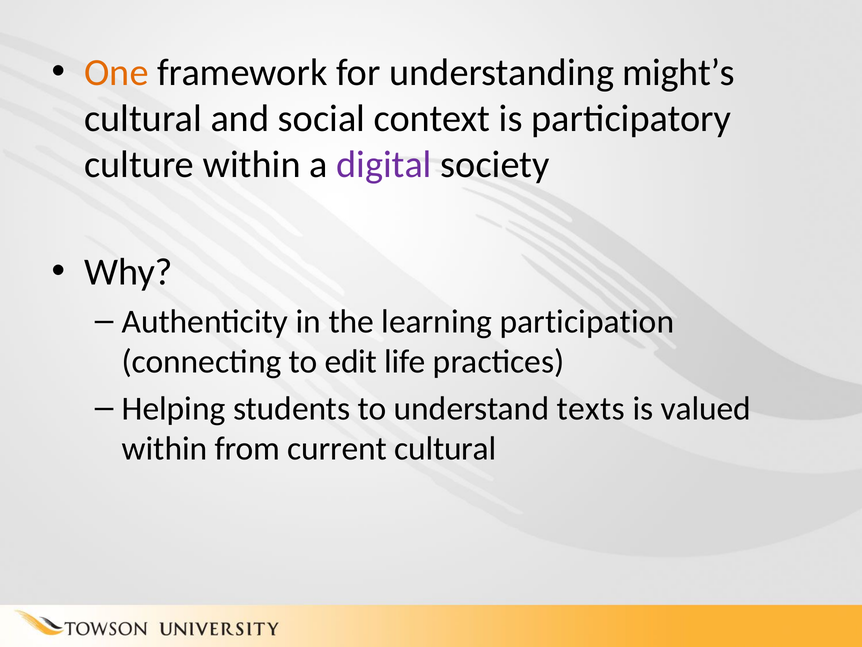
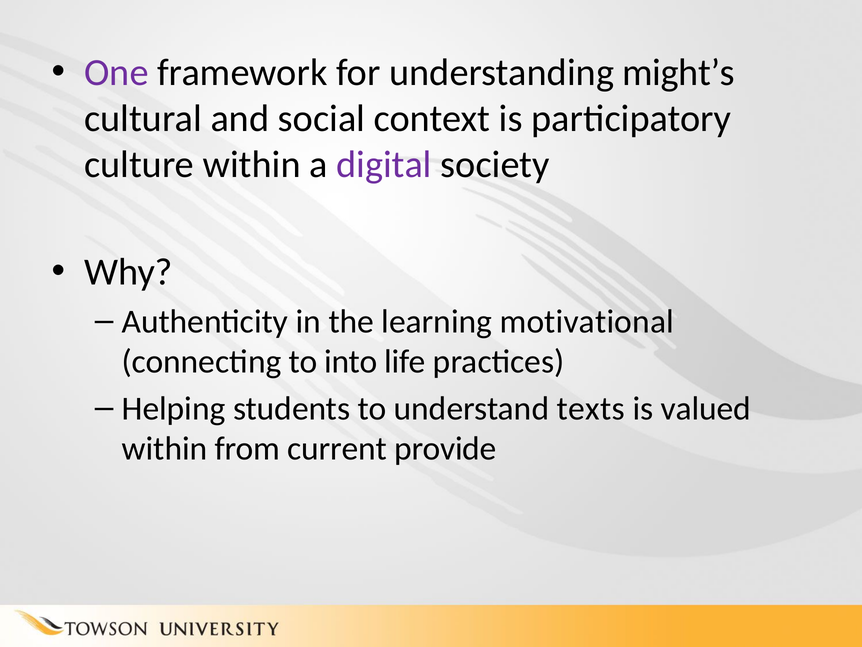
One colour: orange -> purple (116, 73)
participation: participation -> motivational (587, 321)
edit: edit -> into (351, 362)
current cultural: cultural -> provide (445, 449)
